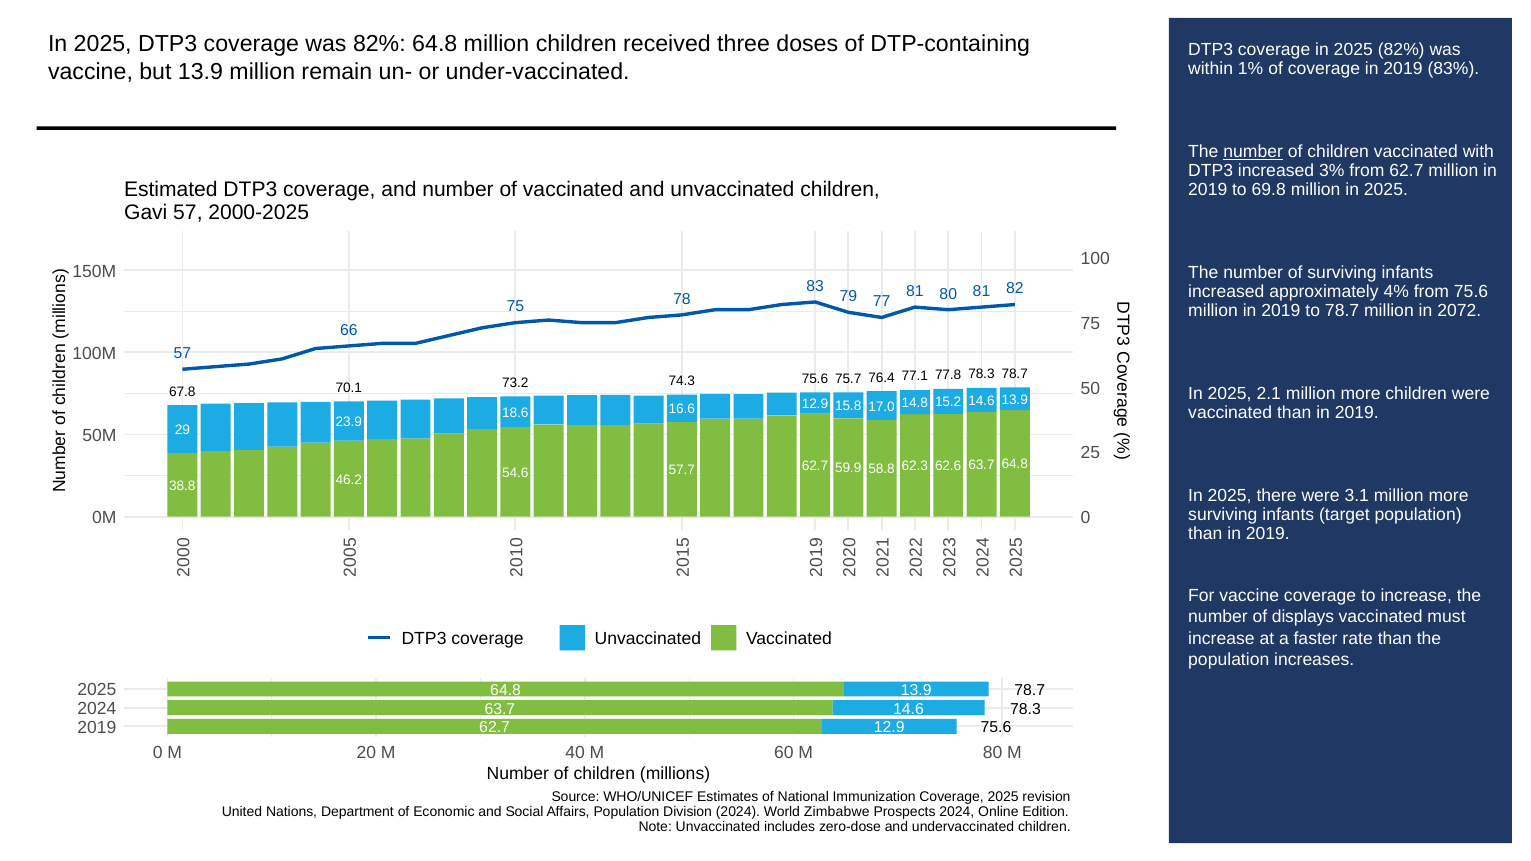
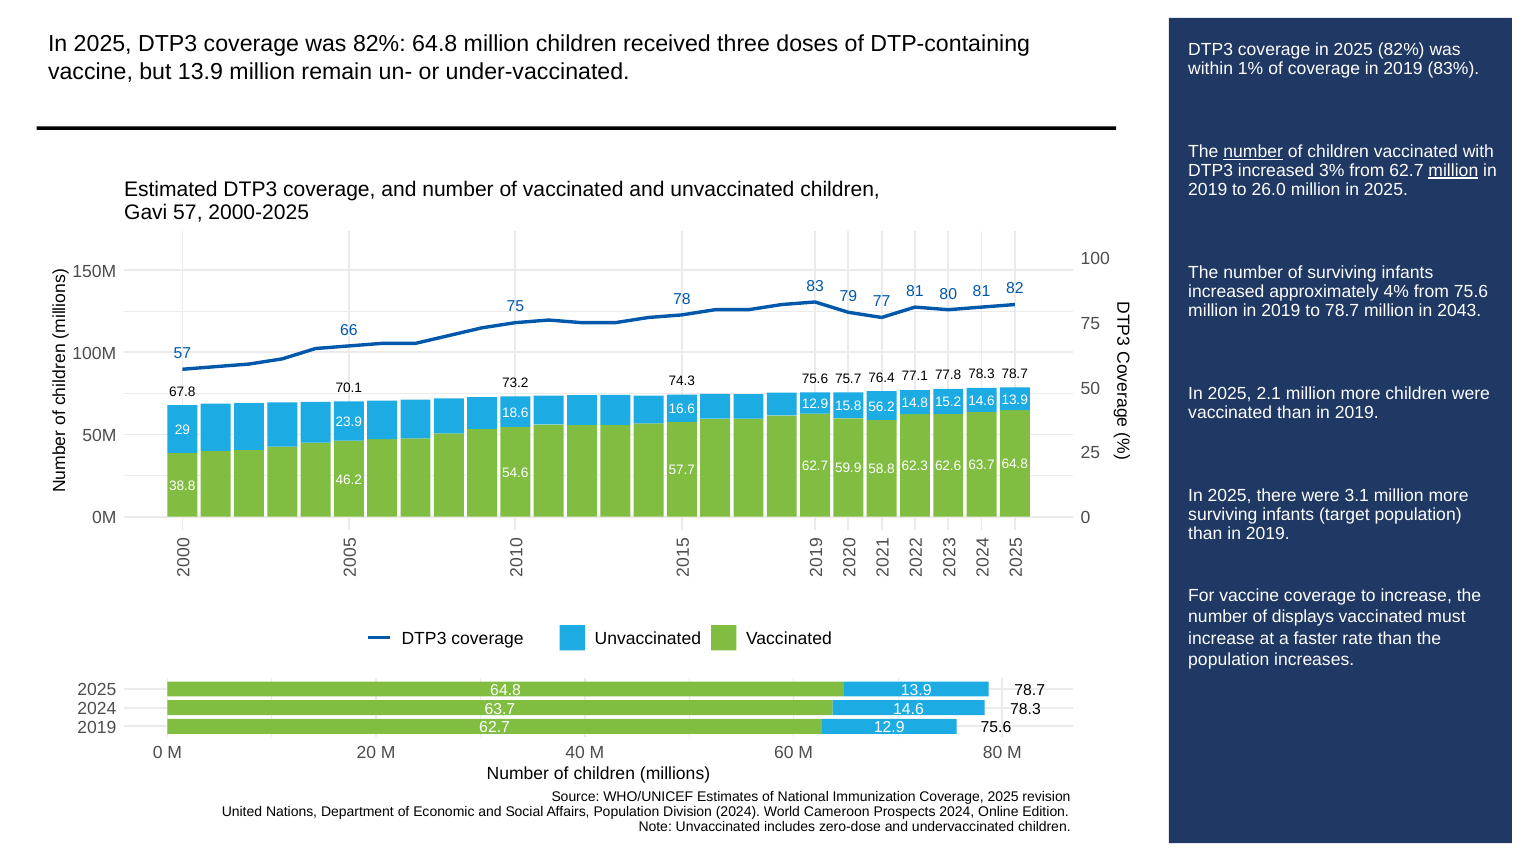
million underline: none -> present (1453, 170)
69.8: 69.8 -> 26.0 (1269, 189)
2072: 2072 -> 2043 (1459, 310)
17.0: 17.0 -> 56.2 (882, 407)
Zimbabwe: Zimbabwe -> Cameroon (837, 812)
